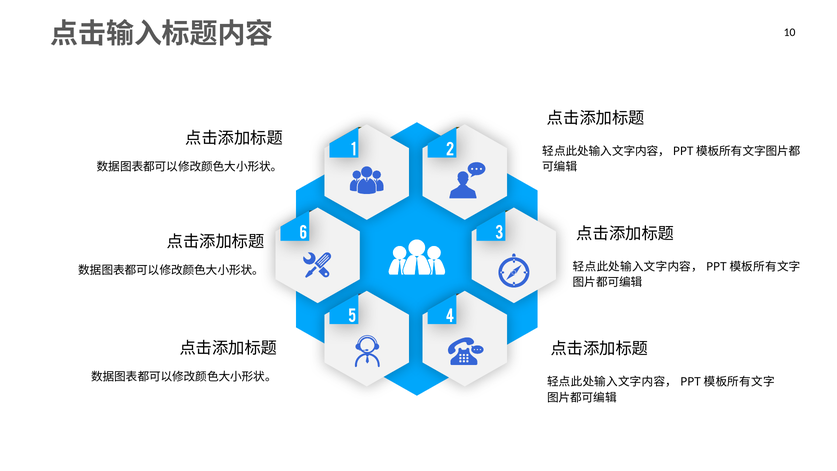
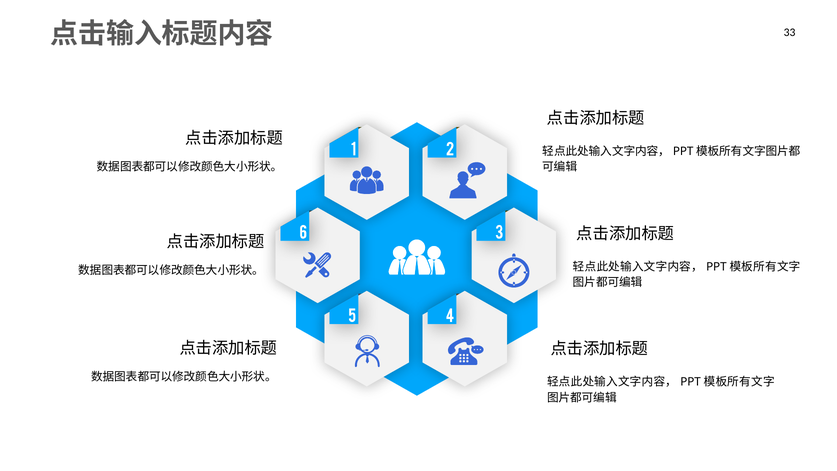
10: 10 -> 33 (790, 32)
